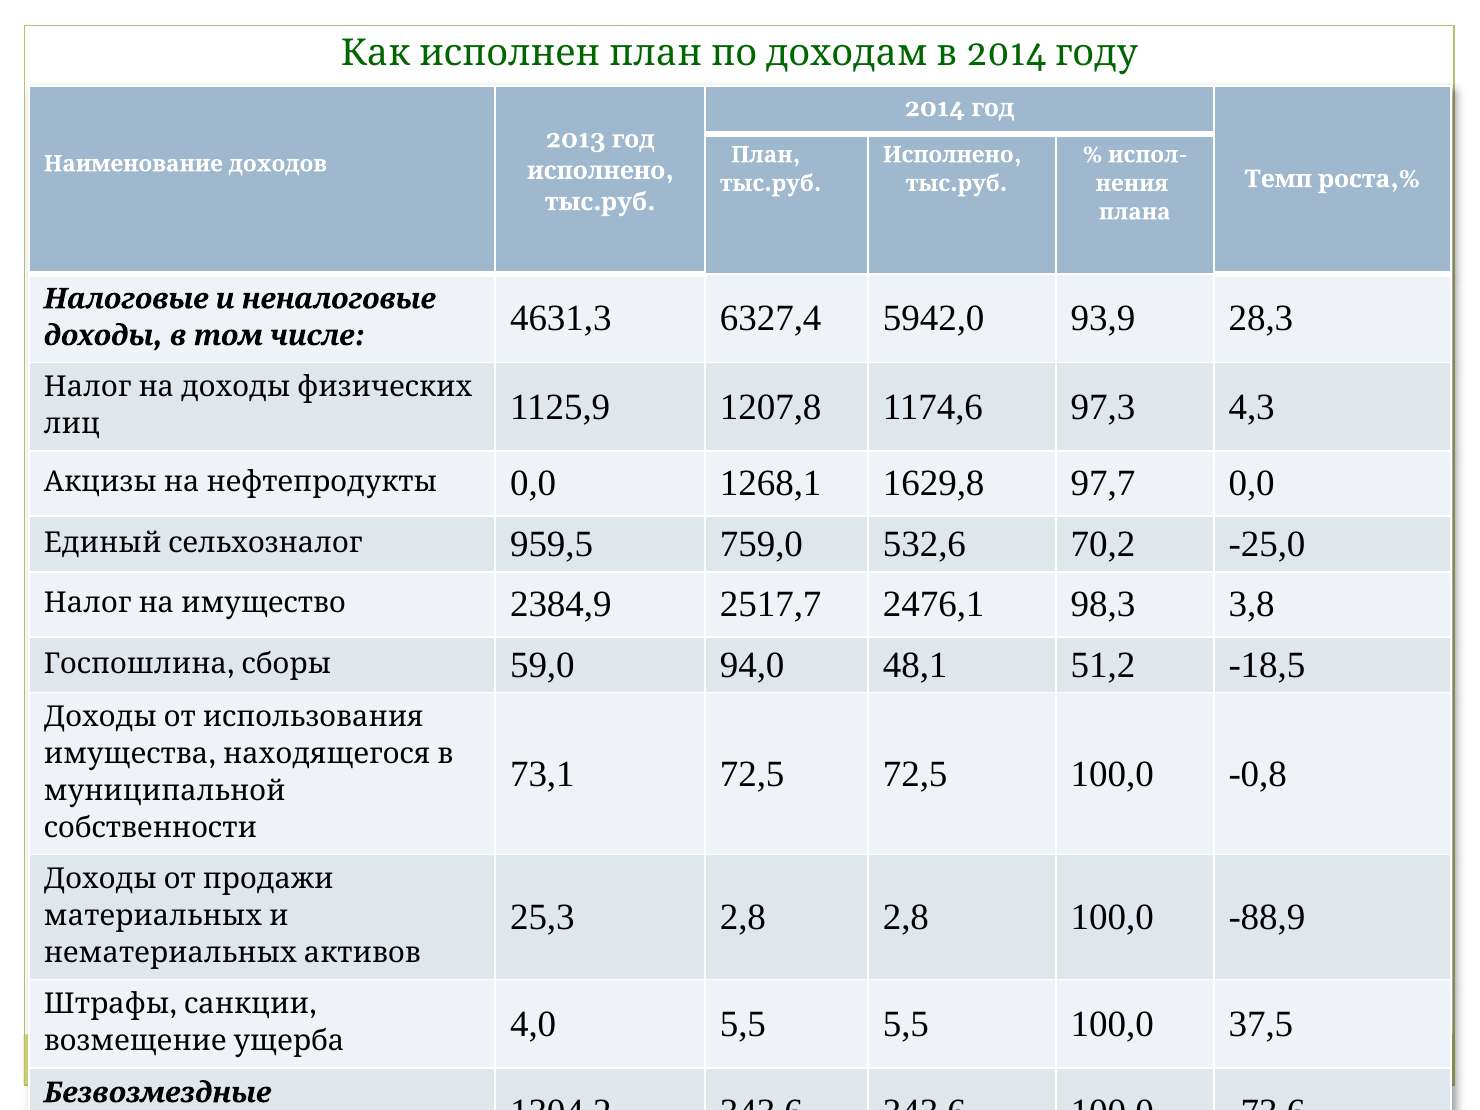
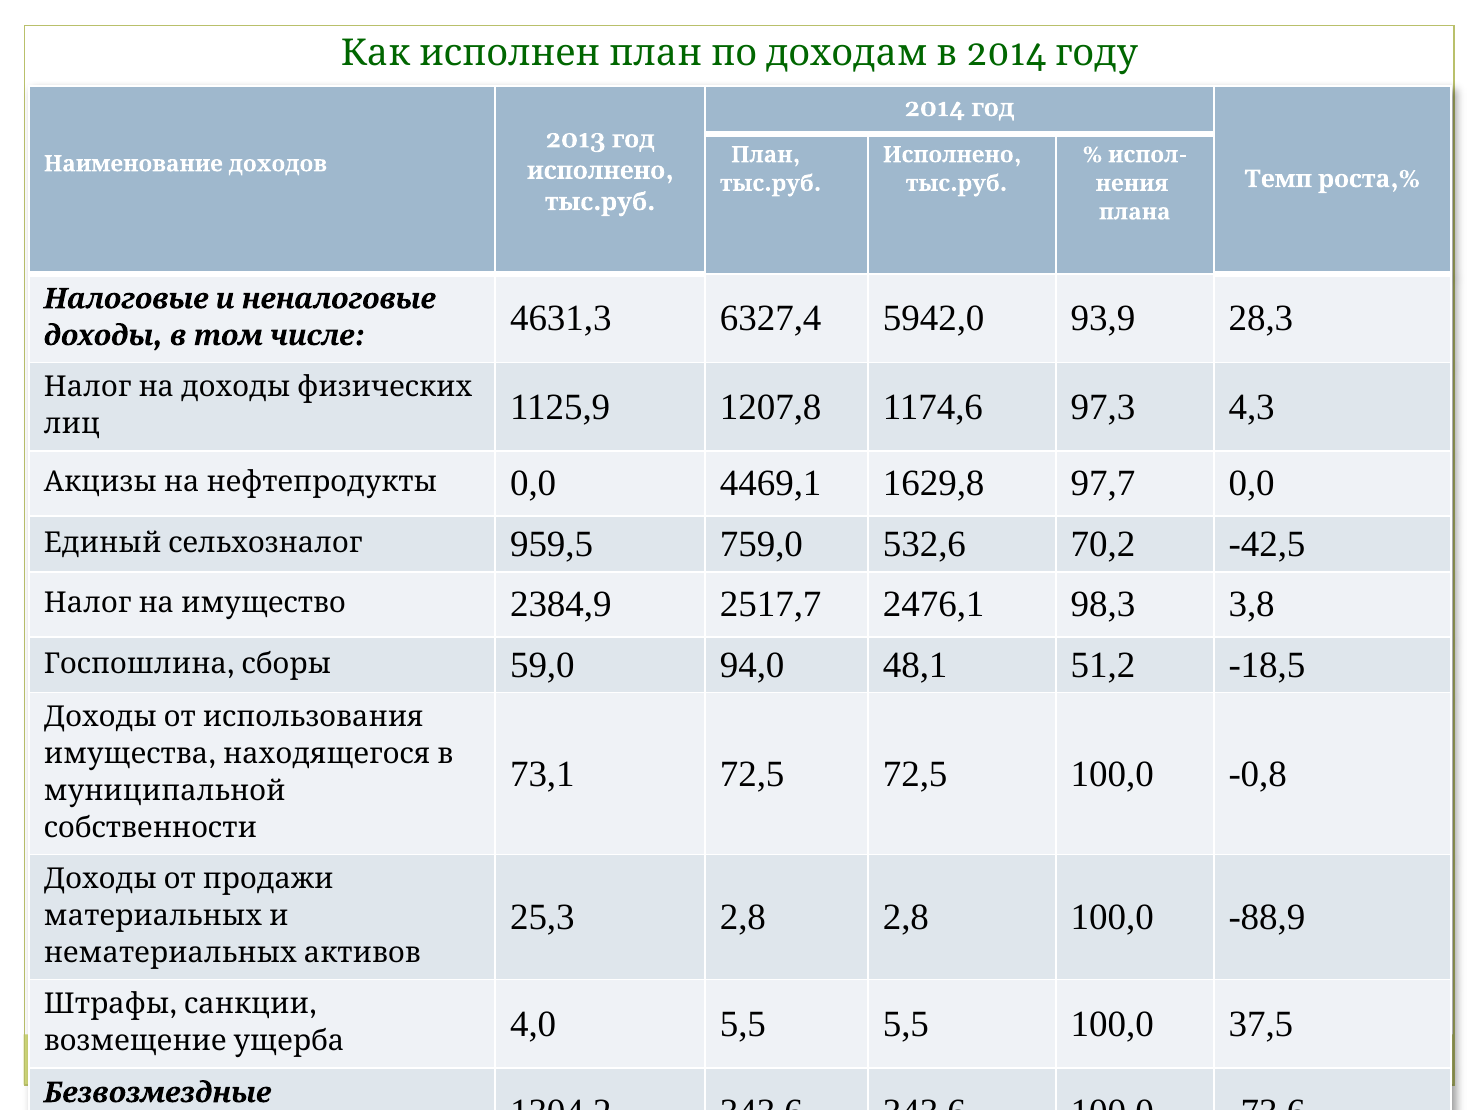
1268,1: 1268,1 -> 4469,1 (771, 484)
-25,0: -25,0 -> -42,5 (1267, 544)
